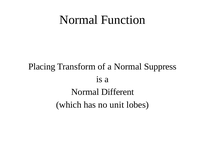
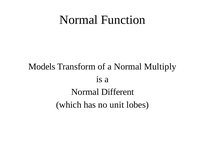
Placing: Placing -> Models (42, 67)
Suppress: Suppress -> Multiply (160, 67)
